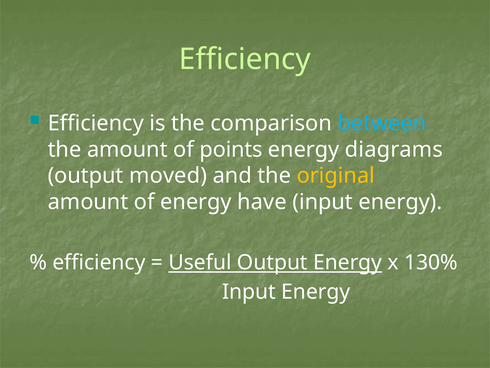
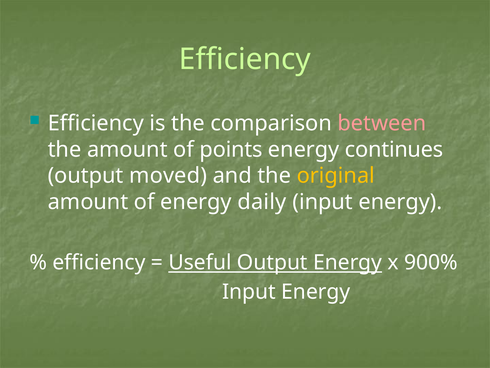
between colour: light blue -> pink (382, 123)
diagrams: diagrams -> continues (394, 149)
have: have -> daily (262, 202)
130%: 130% -> 900% (431, 262)
